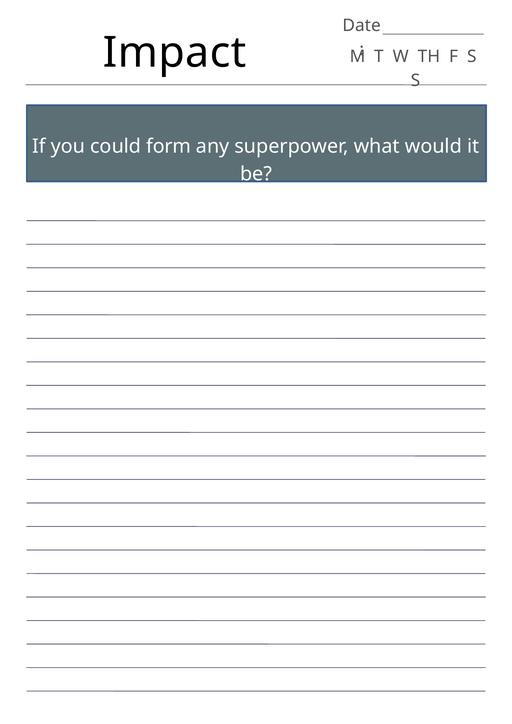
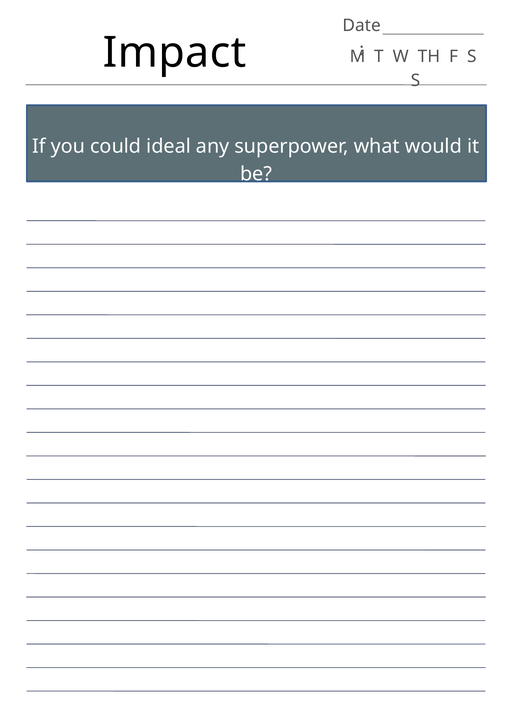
form: form -> ideal (169, 146)
